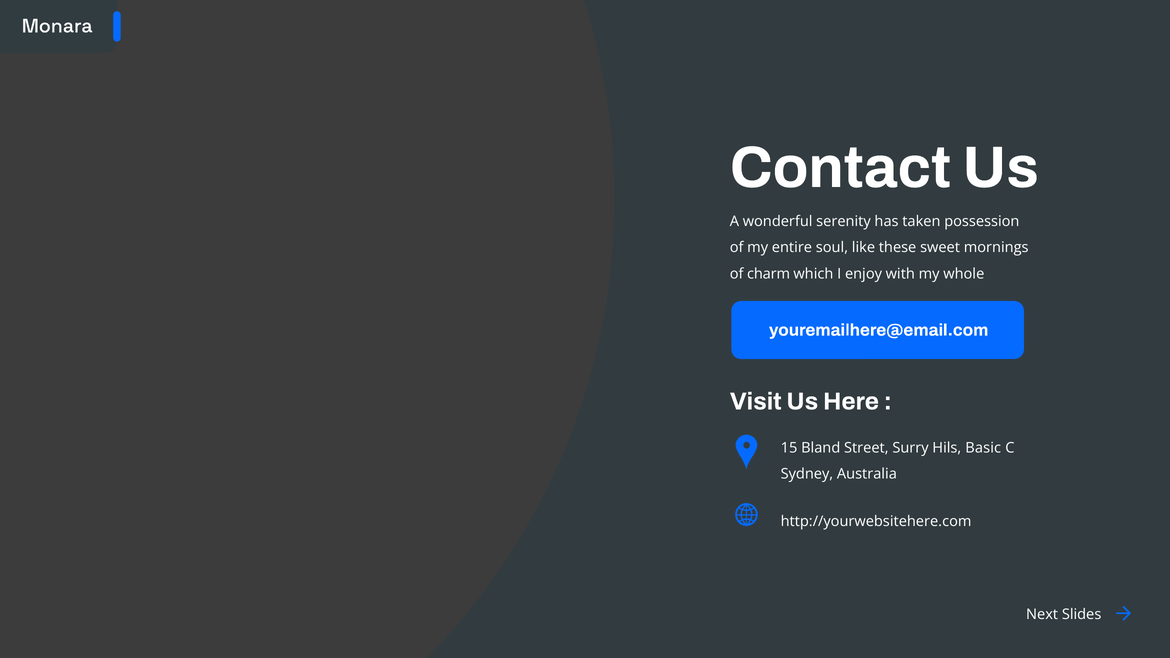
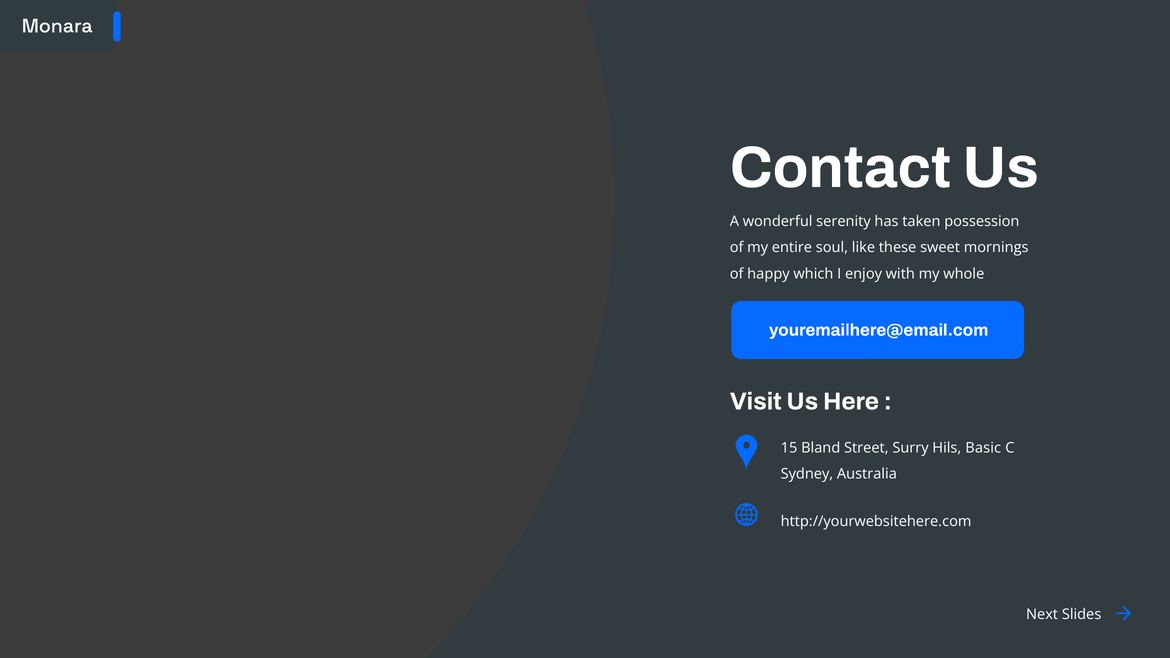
charm: charm -> happy (768, 274)
